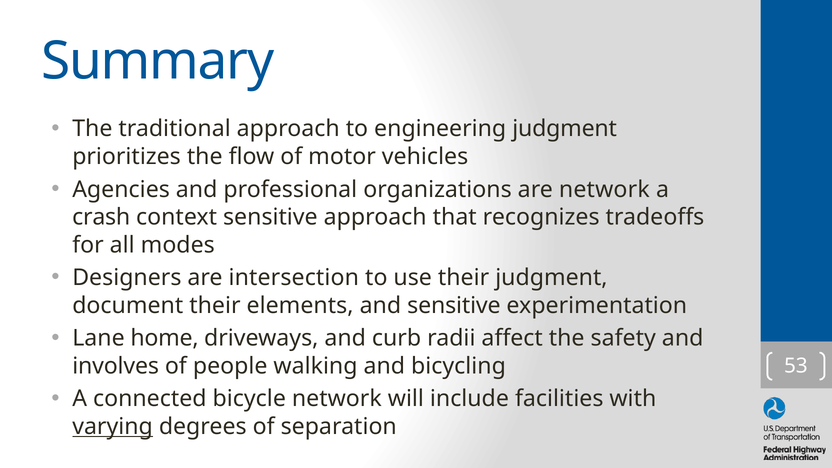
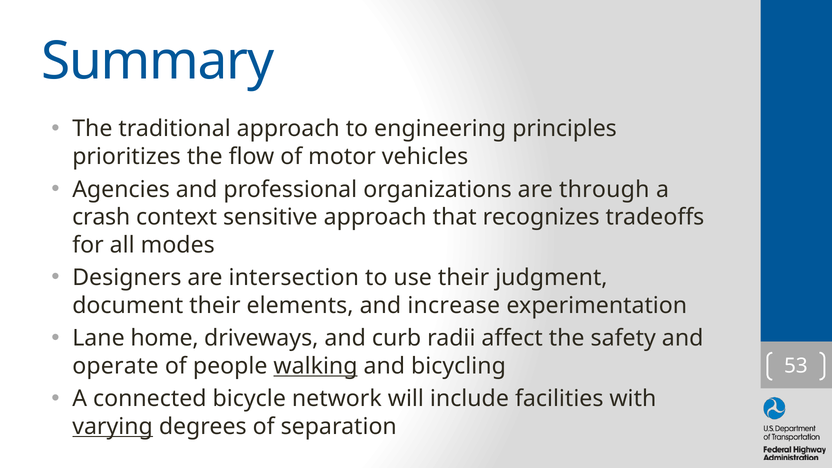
engineering judgment: judgment -> principles (565, 129)
are network: network -> through (604, 189)
and sensitive: sensitive -> increase (454, 305)
involves: involves -> operate (115, 366)
walking underline: none -> present (315, 366)
